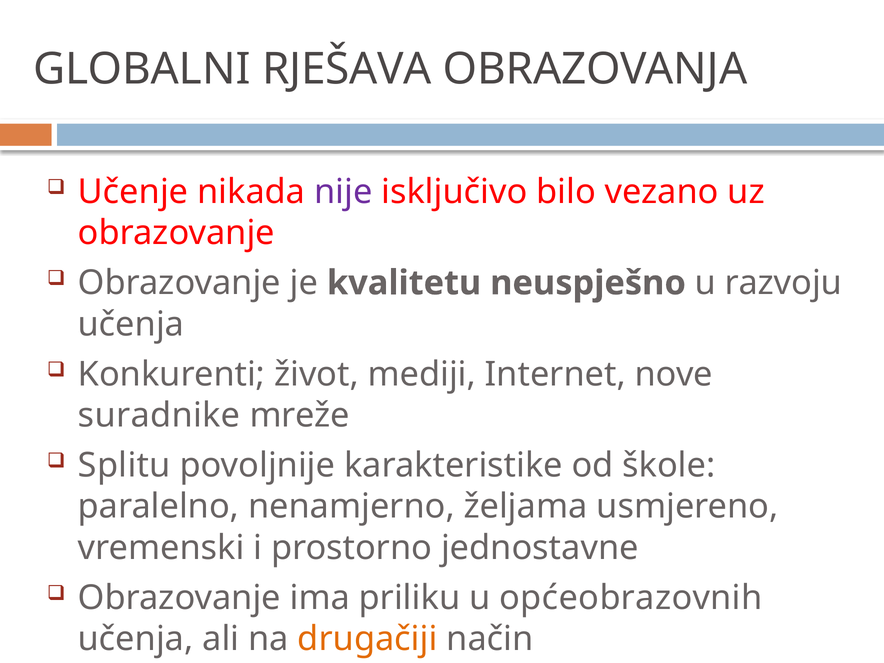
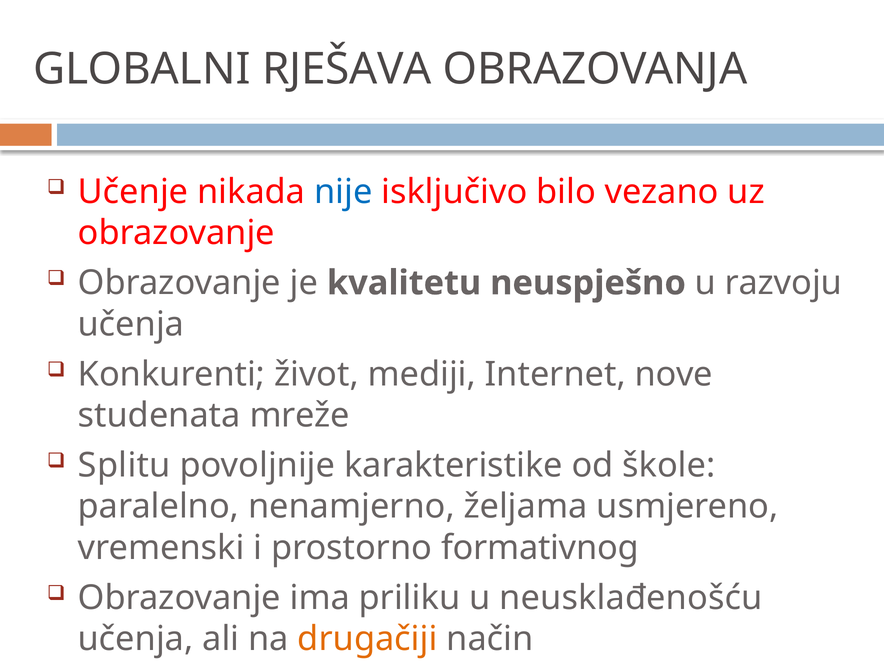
nije colour: purple -> blue (343, 192)
suradnike: suradnike -> studenata (159, 415)
jednostavne: jednostavne -> formativnog (540, 548)
općeobrazovnih: općeobrazovnih -> neusklađenošću (631, 598)
